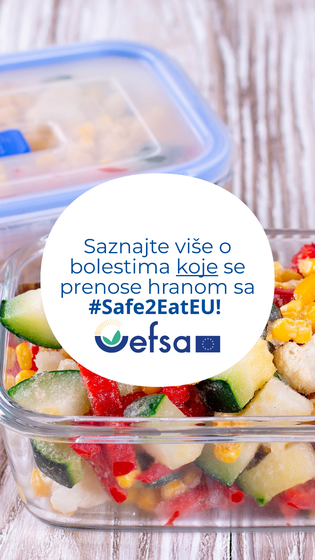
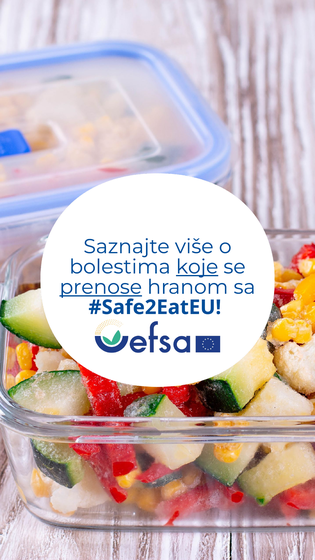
prenose underline: none -> present (101, 287)
